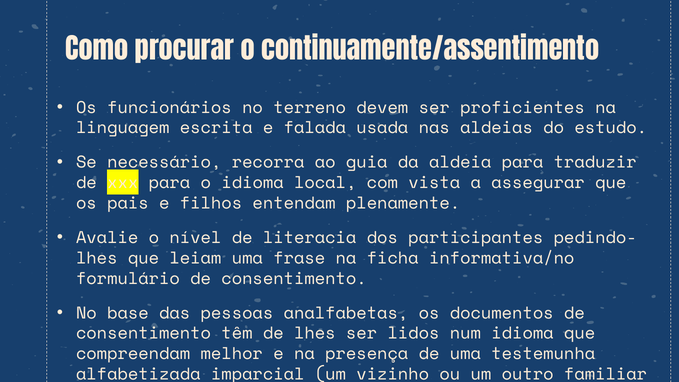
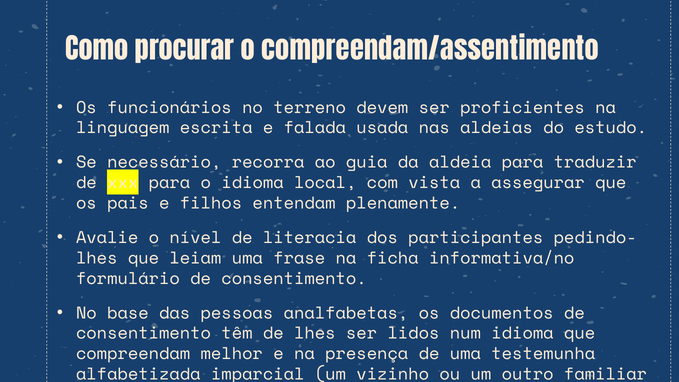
continuamente/assentimento: continuamente/assentimento -> compreendam/assentimento (430, 50)
